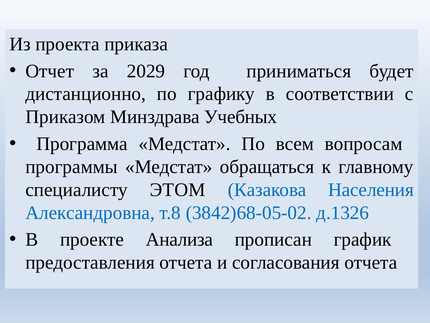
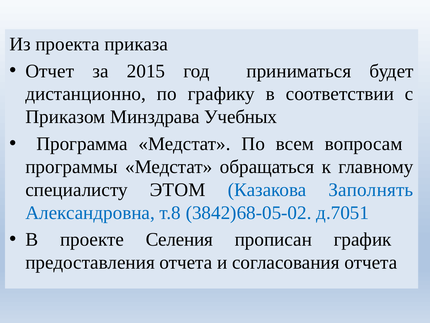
2029: 2029 -> 2015 (146, 71)
Населения: Населения -> Заполнять (371, 189)
д.1326: д.1326 -> д.7051 (343, 212)
Анализа: Анализа -> Селения (179, 239)
